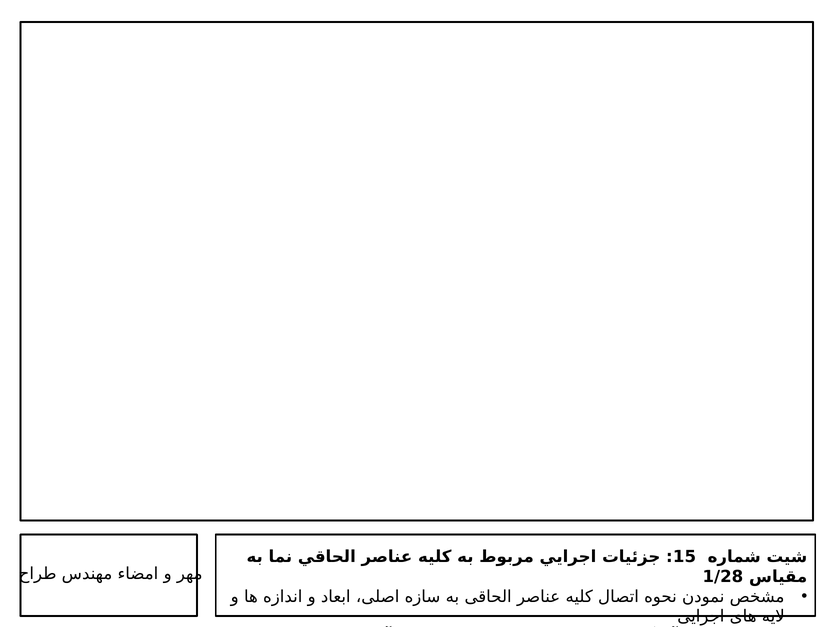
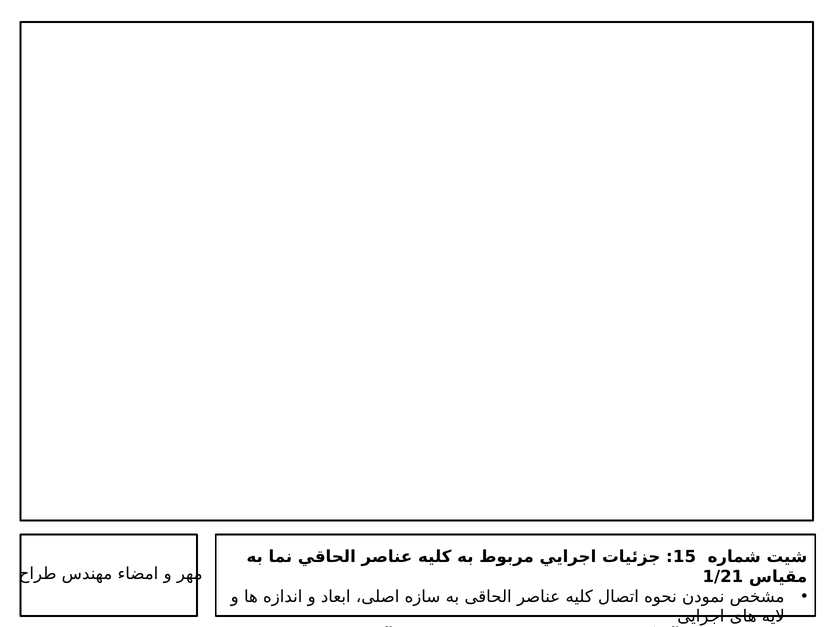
1/28: 1/28 -> 1/21 (723, 577)
